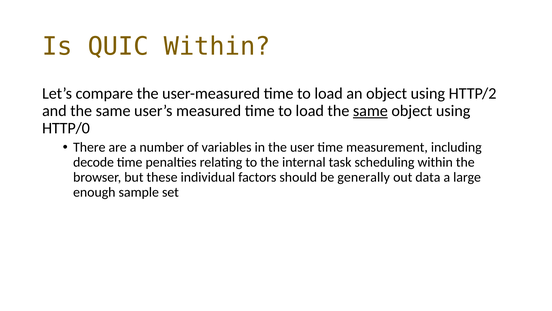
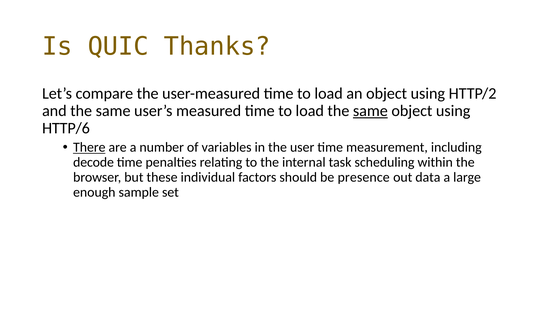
QUIC Within: Within -> Thanks (217, 46)
HTTP/0: HTTP/0 -> HTTP/6 (66, 128)
There underline: none -> present (89, 147)
generally: generally -> presence (364, 177)
